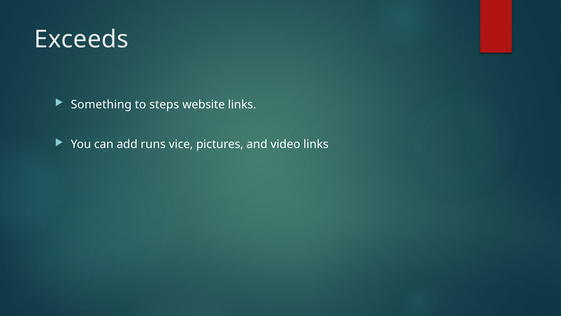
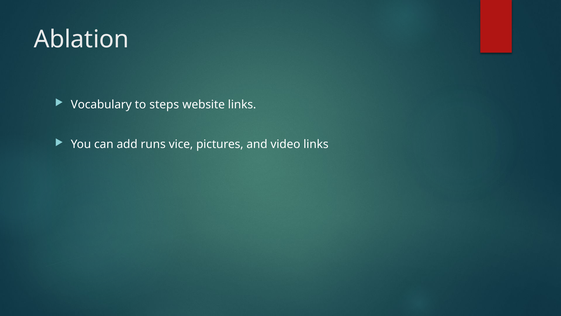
Exceeds: Exceeds -> Ablation (82, 39)
Something: Something -> Vocabulary (101, 104)
